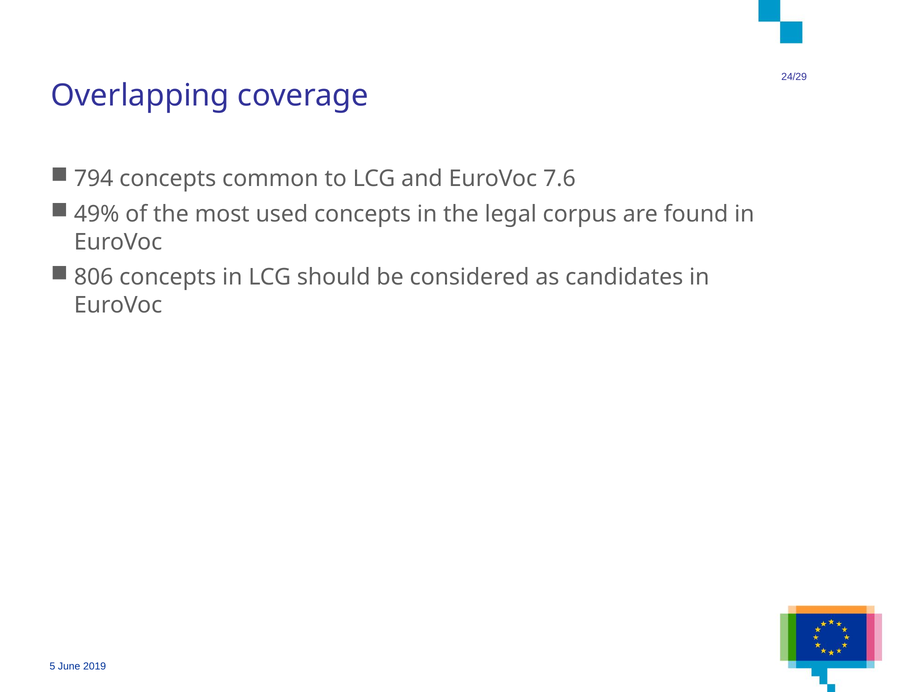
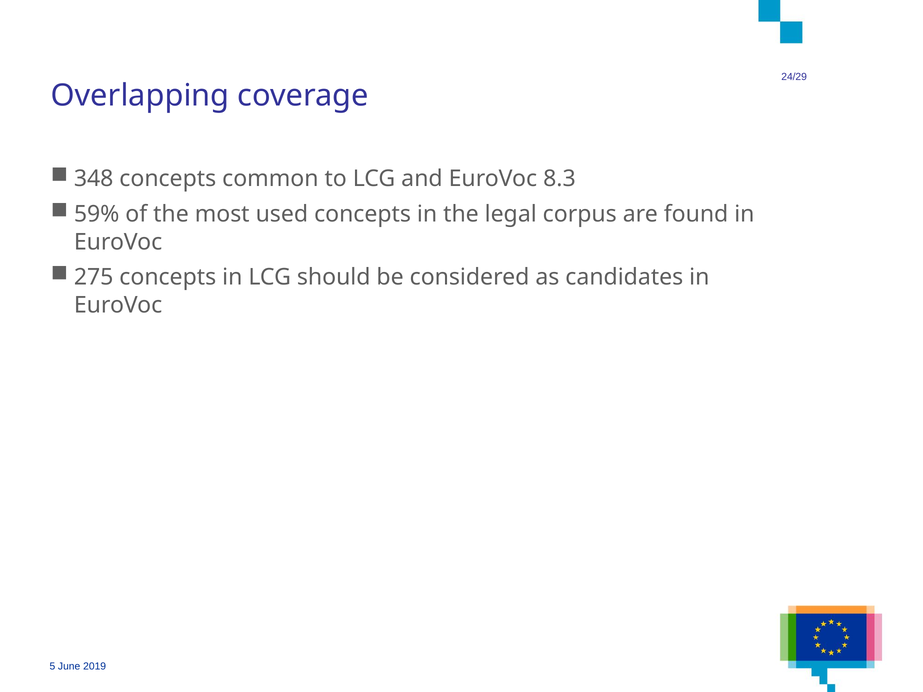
794: 794 -> 348 (94, 179)
7.6: 7.6 -> 8.3 (559, 179)
49%: 49% -> 59% (97, 214)
806: 806 -> 275 (94, 277)
